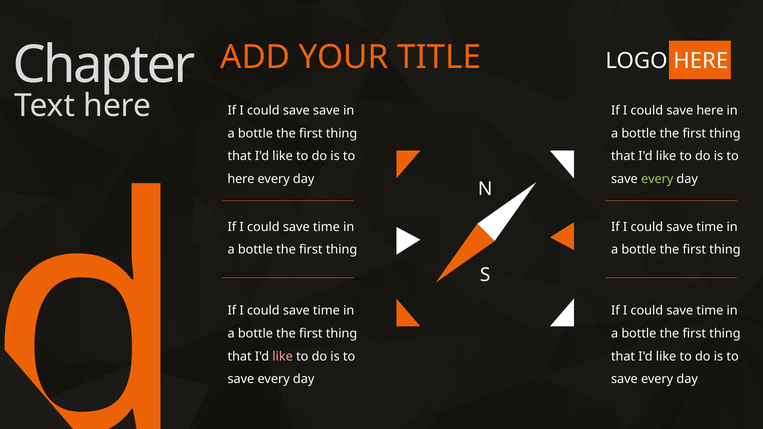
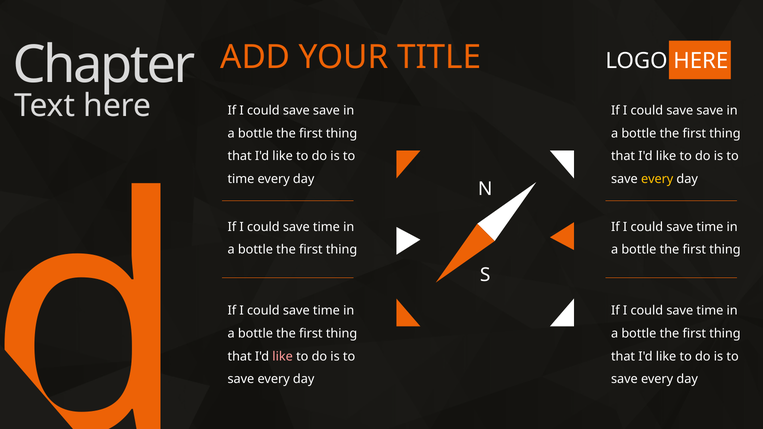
here: here -> save (710, 111)
here: here -> time (241, 179)
every colour: light green -> yellow (657, 179)
